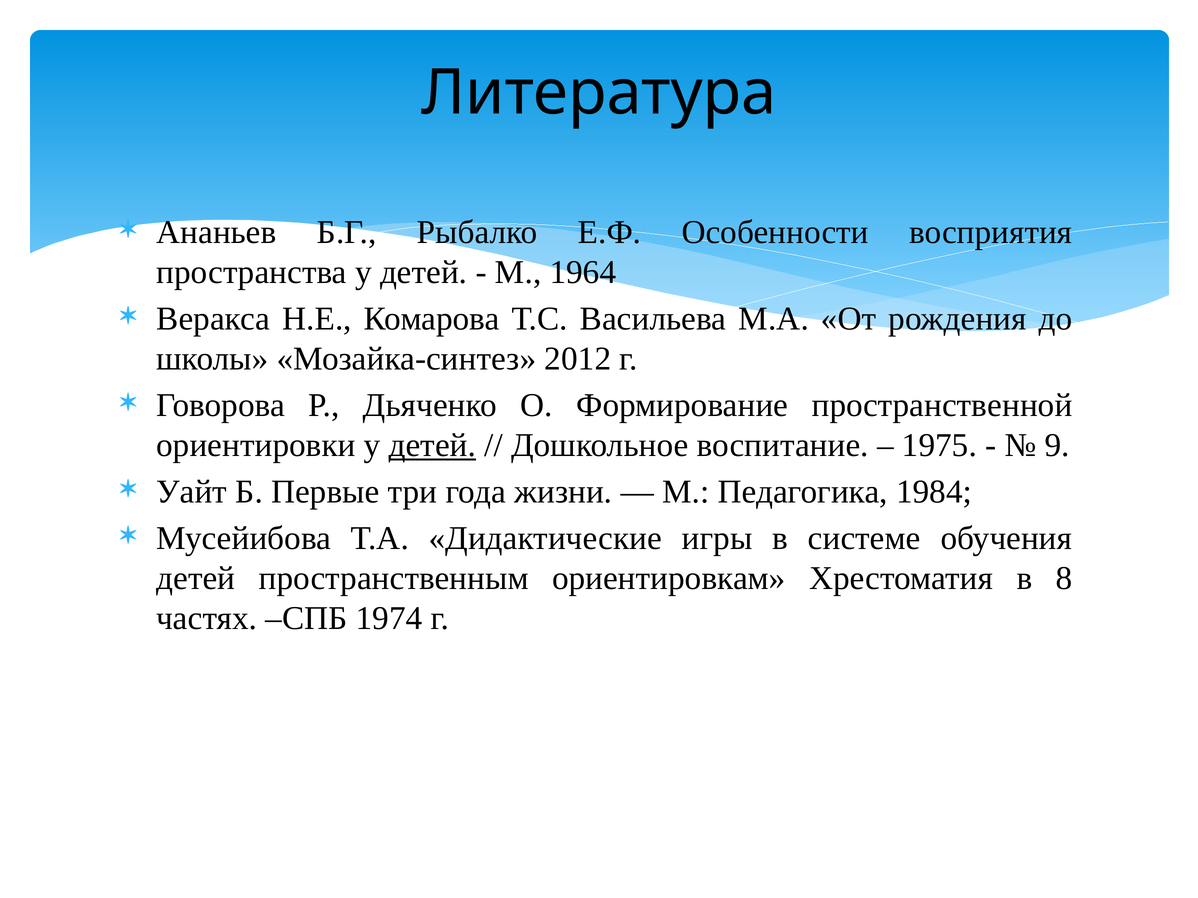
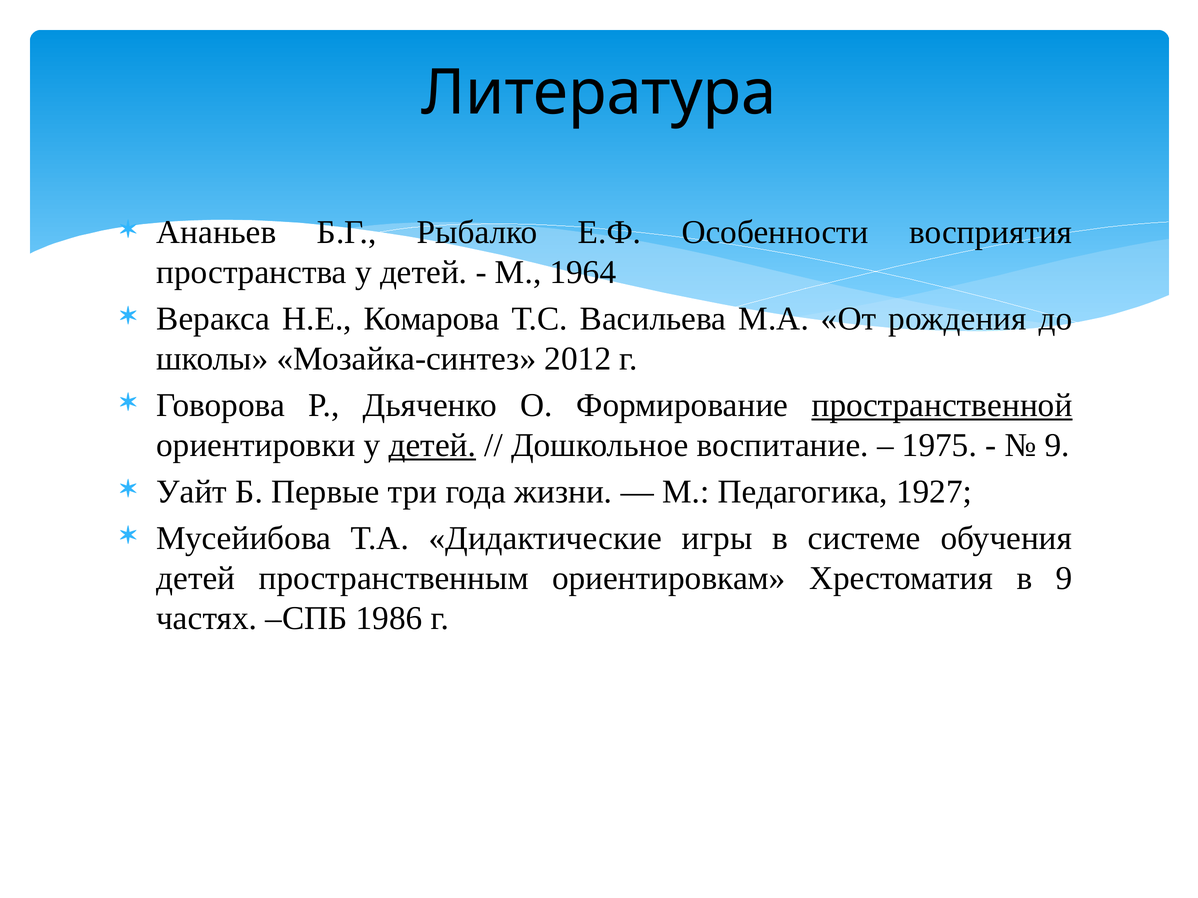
пространственной underline: none -> present (942, 405)
1984: 1984 -> 1927 (934, 492)
в 8: 8 -> 9 (1064, 578)
1974: 1974 -> 1986 (389, 618)
